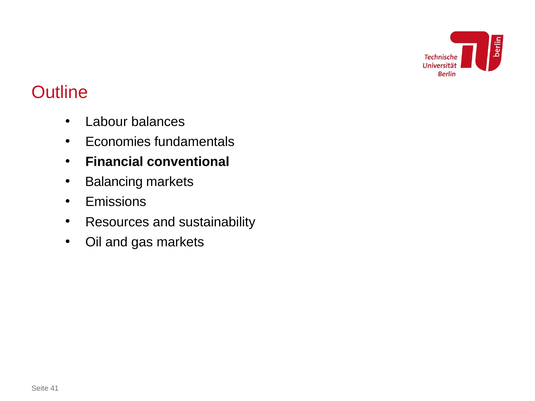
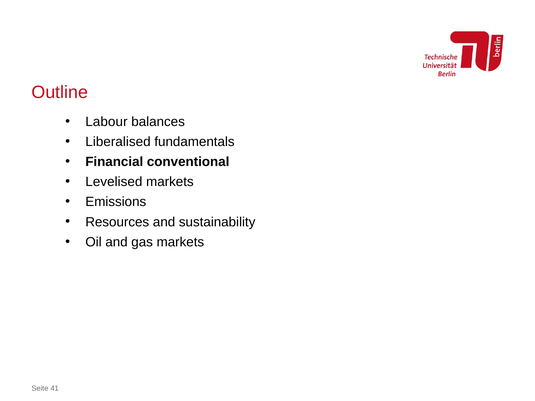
Economies: Economies -> Liberalised (118, 142)
Balancing: Balancing -> Levelised (114, 182)
